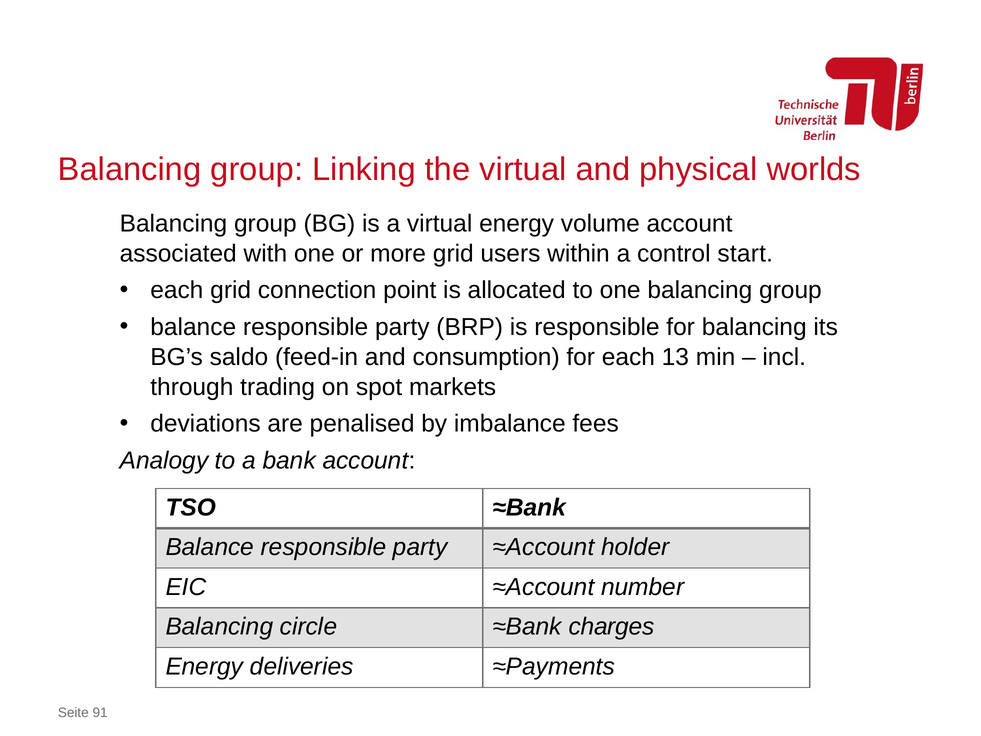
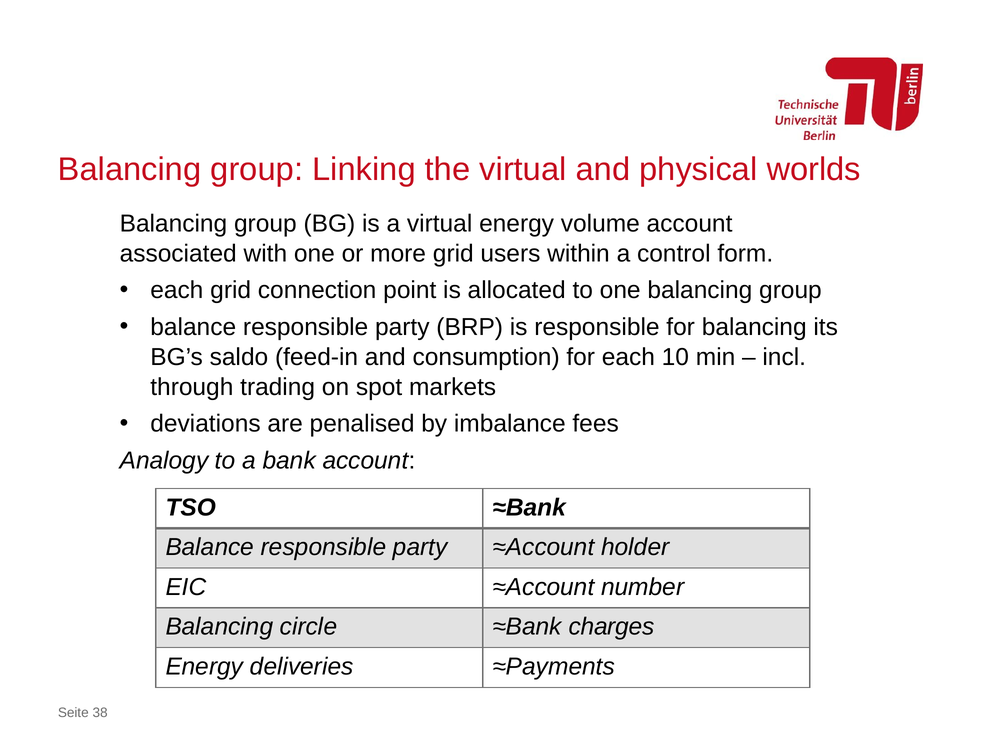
start: start -> form (745, 253)
13: 13 -> 10 (675, 357)
91: 91 -> 38 (100, 713)
